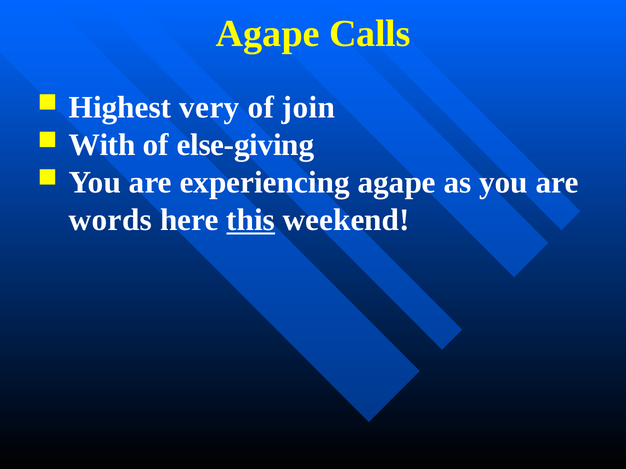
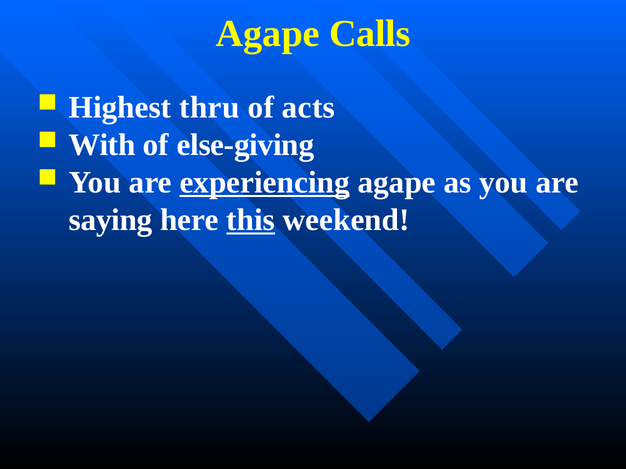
very: very -> thru (209, 108)
join: join -> acts (309, 108)
experiencing underline: none -> present (265, 183)
words: words -> saying (111, 220)
